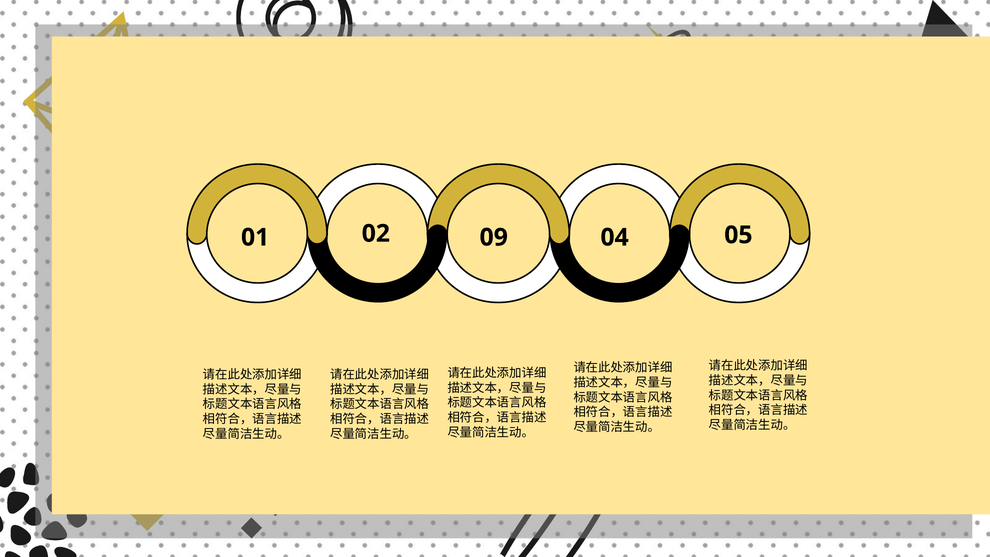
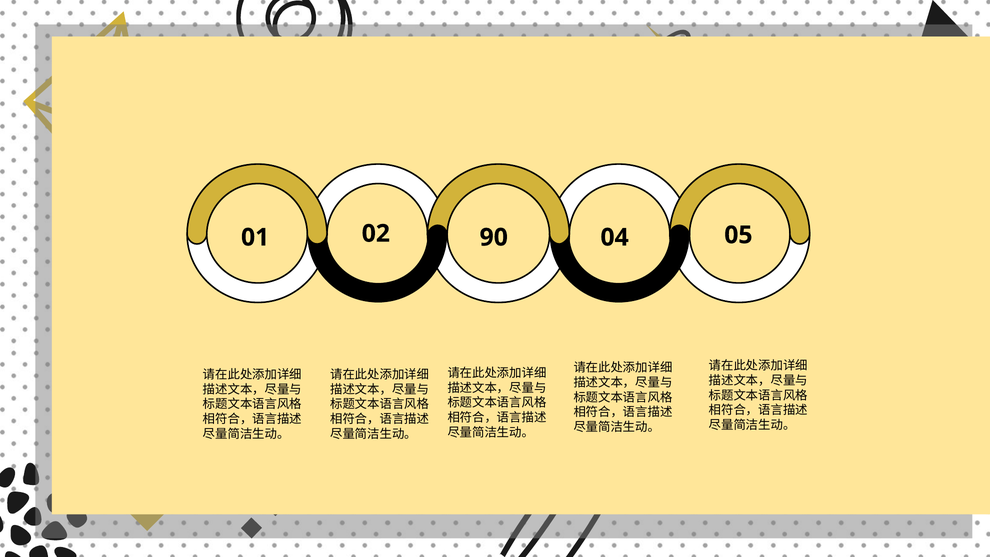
09: 09 -> 90 (494, 237)
